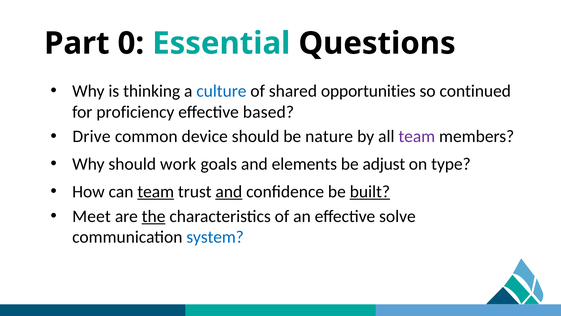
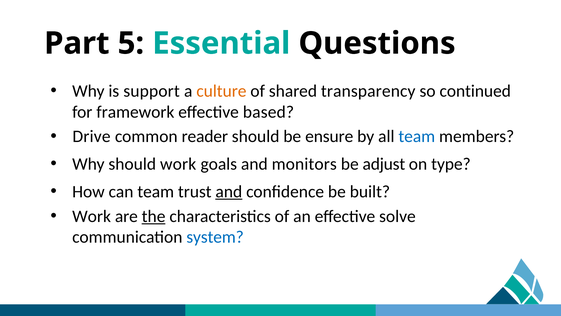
0: 0 -> 5 (131, 43)
thinking: thinking -> support (152, 91)
culture colour: blue -> orange (221, 91)
opportunities: opportunities -> transparency (368, 91)
proficiency: proficiency -> framework (135, 112)
device: device -> reader (205, 136)
nature: nature -> ensure (329, 136)
team colour: purple -> blue (417, 136)
elements: elements -> monitors (304, 164)
team underline: present -> none (156, 191)
built underline: present -> none (370, 191)
Meet: Meet -> Work (92, 216)
